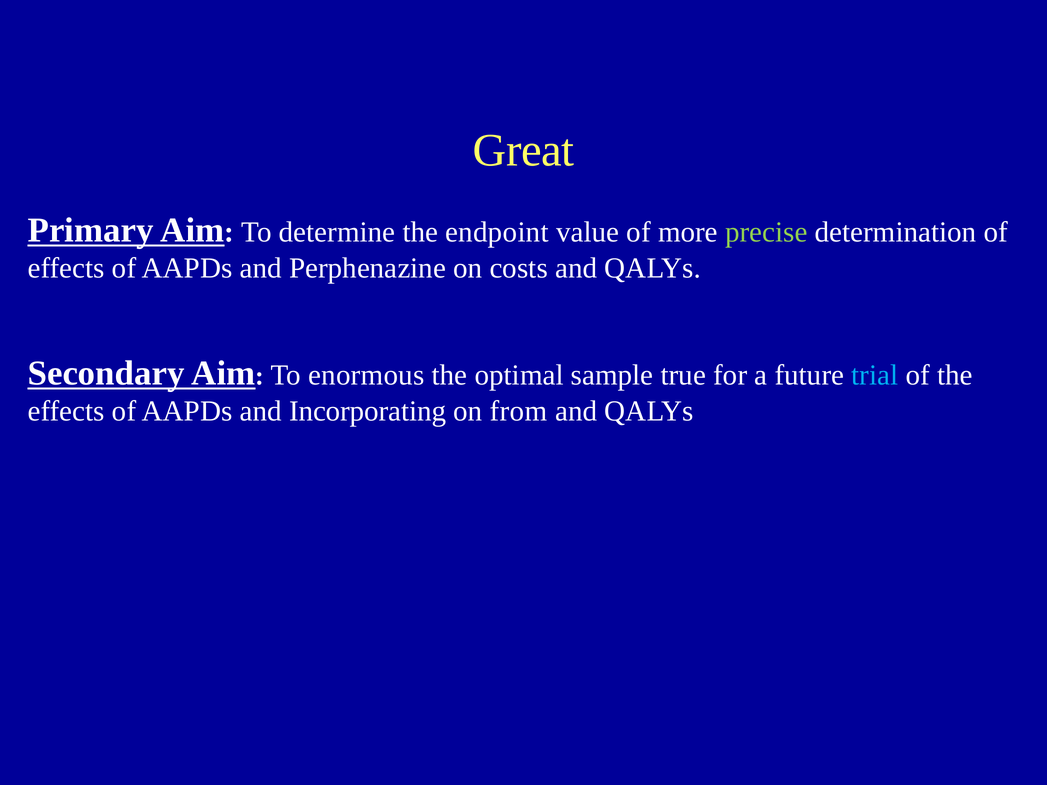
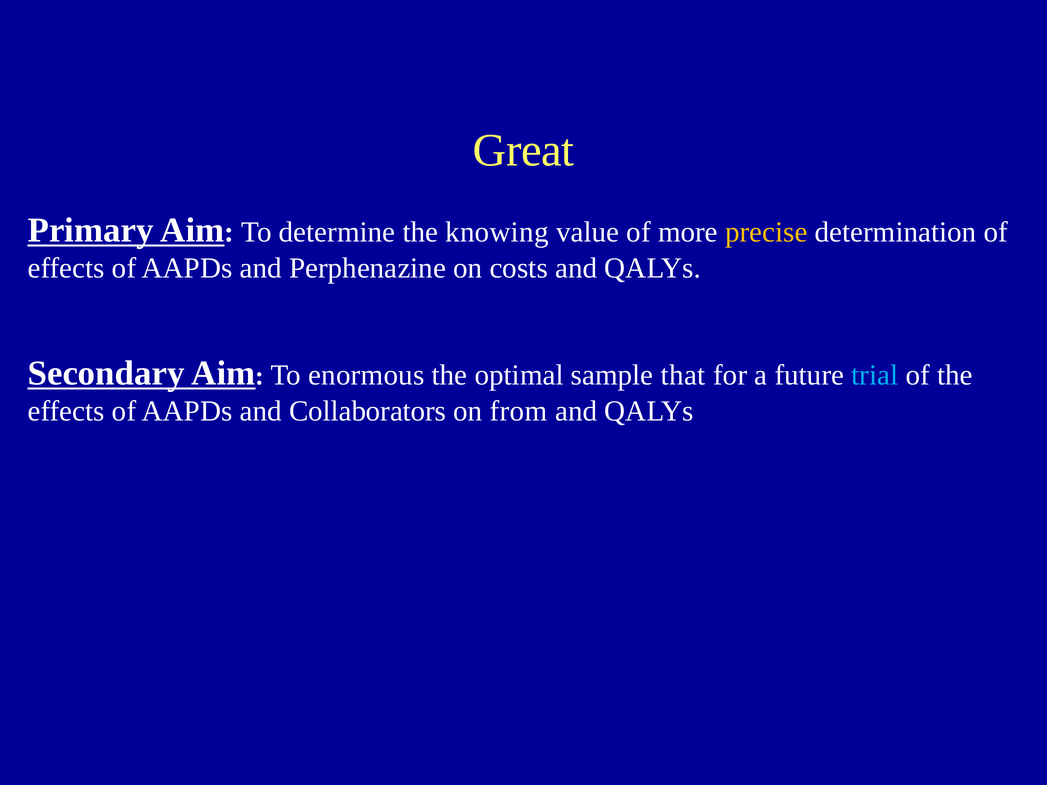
endpoint: endpoint -> knowing (497, 232)
precise colour: light green -> yellow (766, 232)
true: true -> that (683, 375)
Incorporating: Incorporating -> Collaborators (368, 411)
